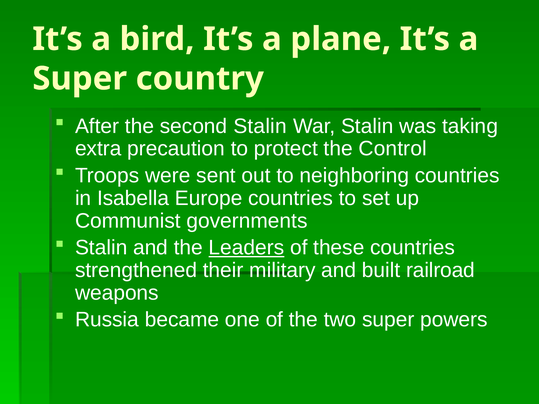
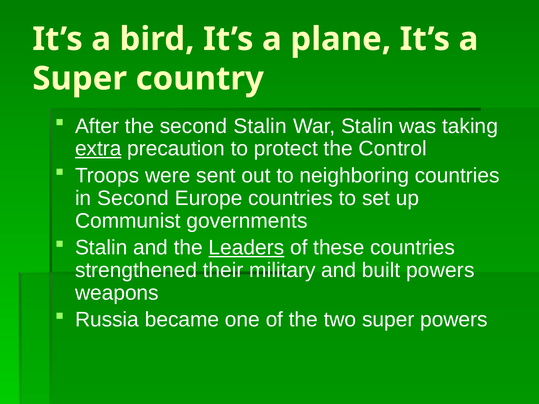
extra underline: none -> present (98, 149)
in Isabella: Isabella -> Second (133, 198)
built railroad: railroad -> powers (440, 270)
